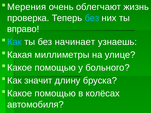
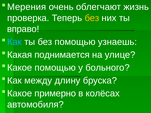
без colour: light blue -> yellow (92, 18)
без начинает: начинает -> помощью (75, 42)
миллиметры: миллиметры -> поднимается (62, 55)
значит: значит -> между (38, 81)
помощью: помощью -> примерно (55, 94)
